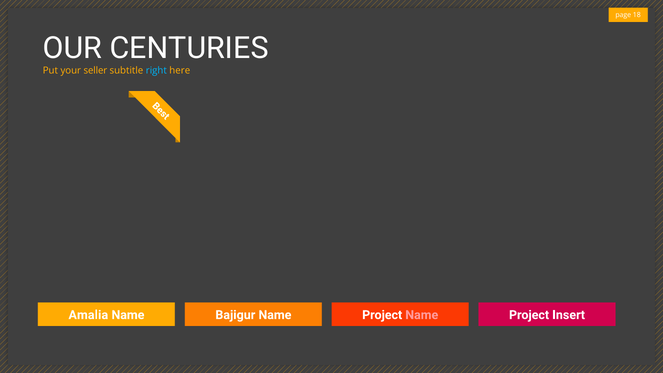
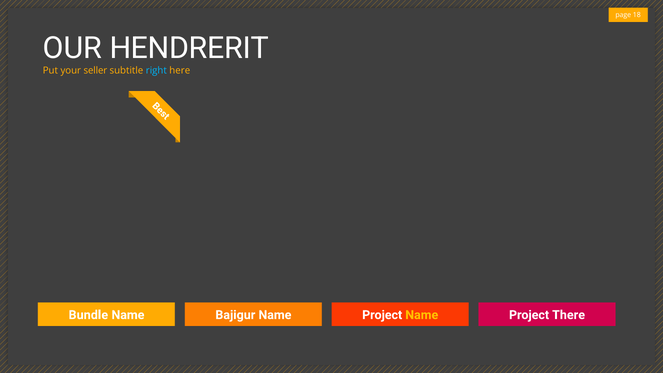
CENTURIES: CENTURIES -> HENDRERIT (189, 48)
Amalia: Amalia -> Bundle (88, 315)
Name colour: pink -> yellow (422, 315)
Insert: Insert -> There (569, 315)
